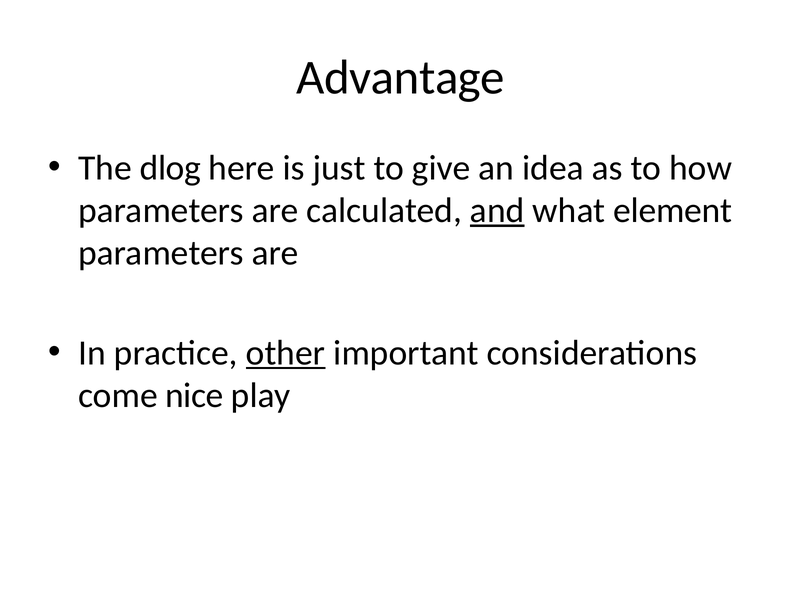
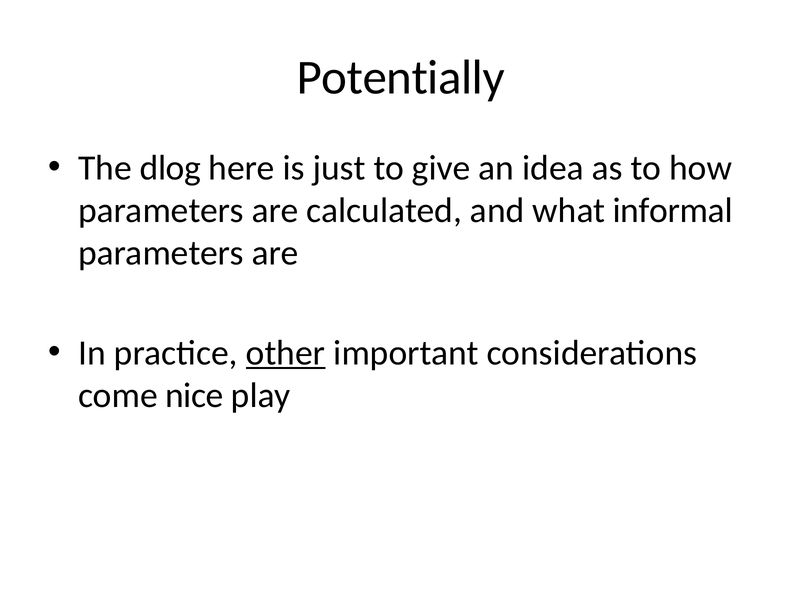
Advantage: Advantage -> Potentially (401, 78)
and underline: present -> none (497, 211)
element: element -> informal (673, 211)
